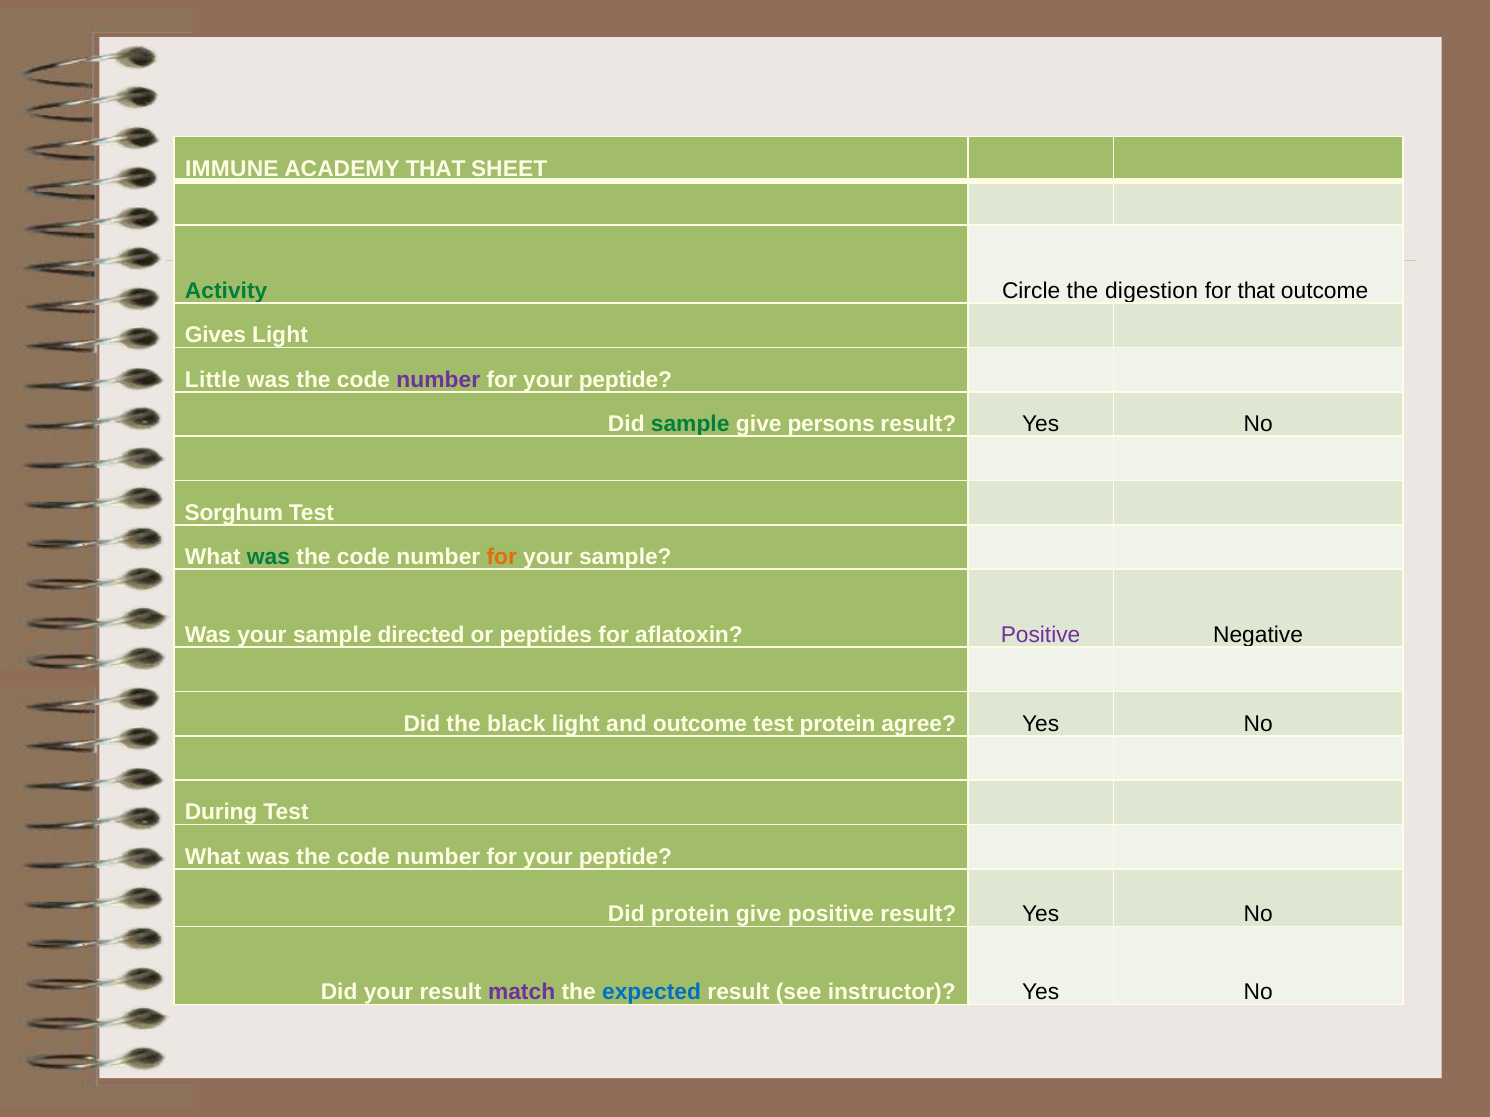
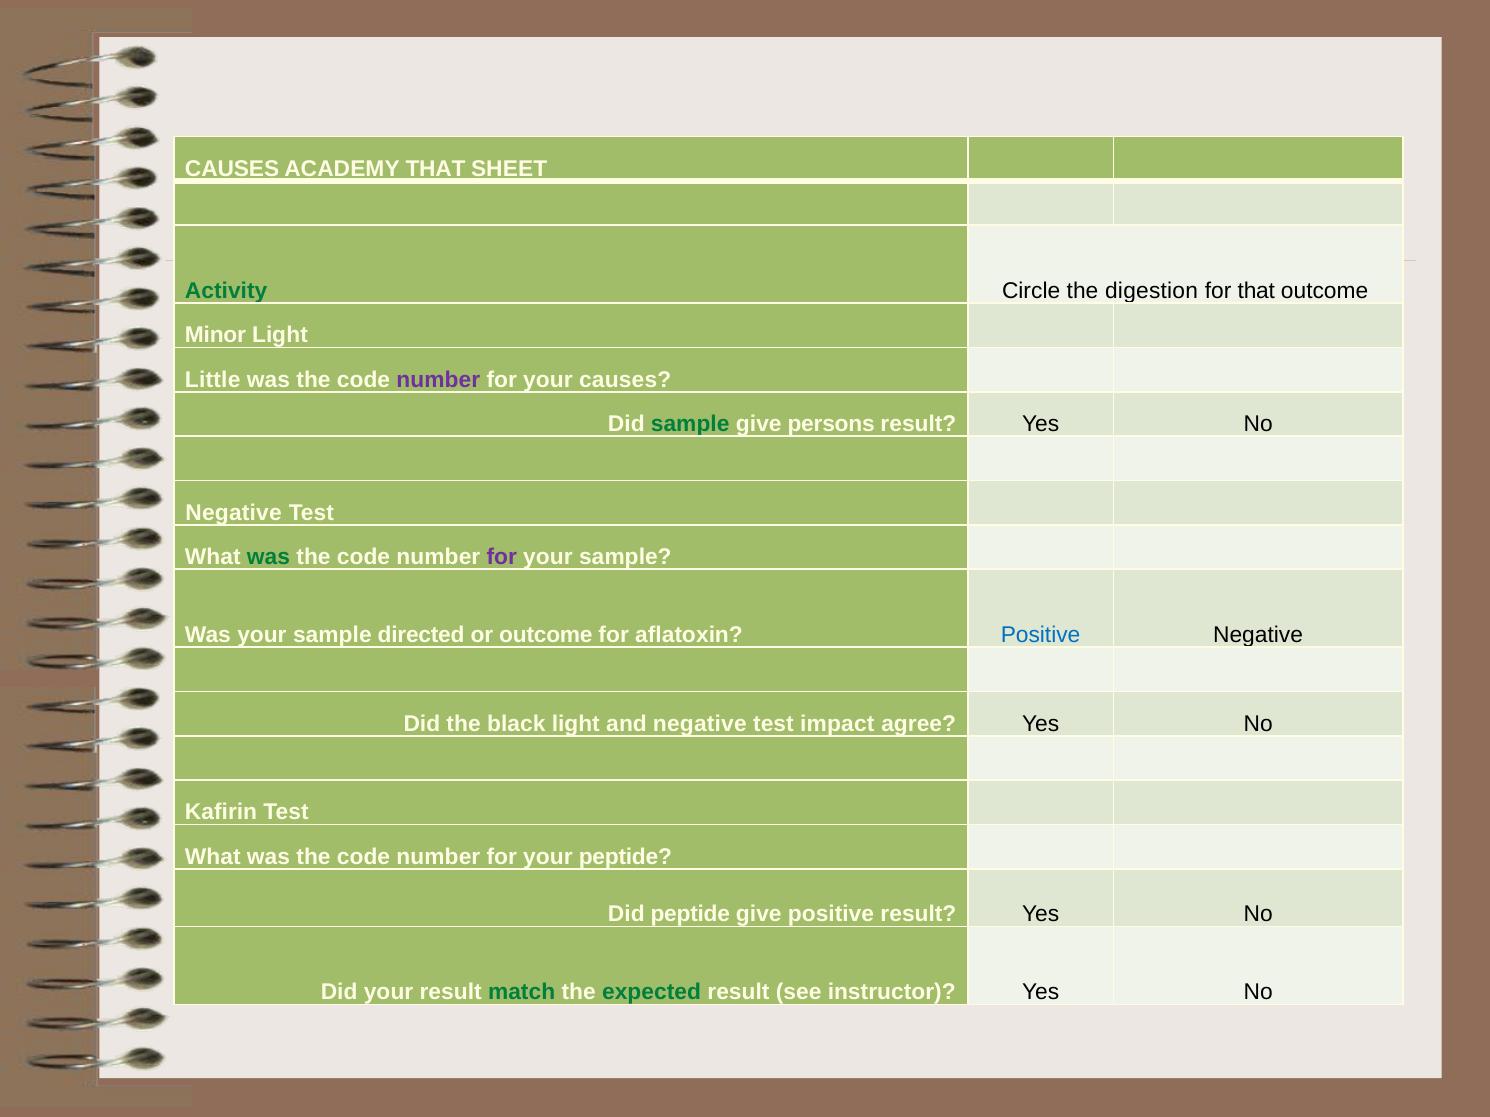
IMMUNE: IMMUNE -> CAUSES (232, 169)
Gives: Gives -> Minor (215, 335)
peptide: peptide -> causes (625, 380)
Sorghum: Sorghum -> Negative (234, 513)
for colour: orange -> purple (502, 557)
or peptides: peptides -> outcome (546, 635)
Positive colour: purple -> blue (1041, 635)
and outcome: outcome -> negative (700, 724)
test protein: protein -> impact (837, 724)
During: During -> Kafirin (221, 813)
Did protein: protein -> peptide (690, 915)
match colour: purple -> green (522, 993)
expected colour: blue -> green (652, 993)
